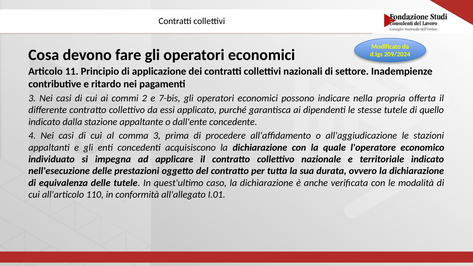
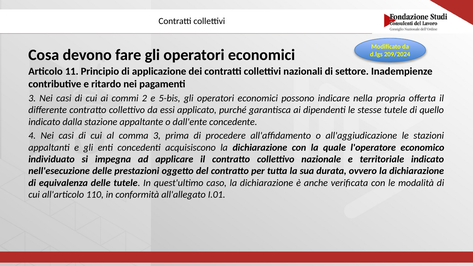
7-bis: 7-bis -> 5-bis (170, 98)
